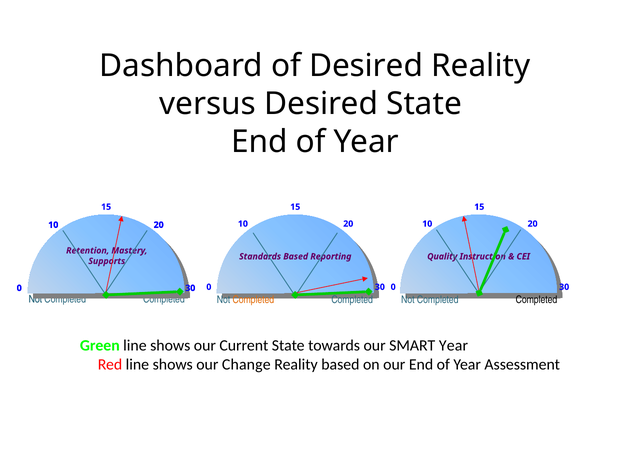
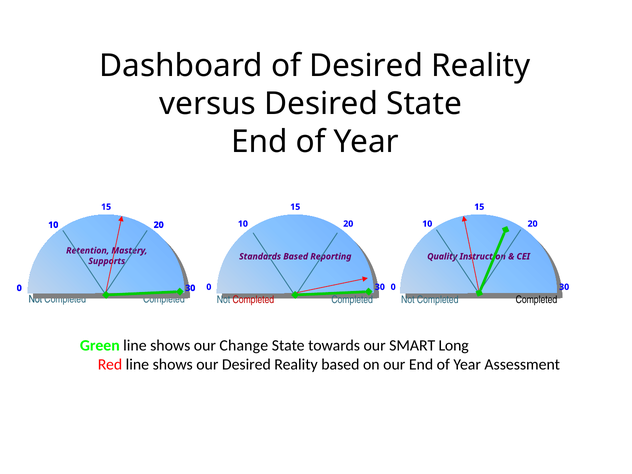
Completed colour: orange -> red (253, 300)
Current: Current -> Change (244, 345)
SMART Year: Year -> Long (454, 345)
our Change: Change -> Desired (246, 364)
